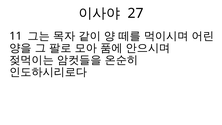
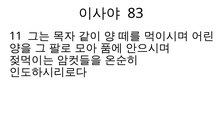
27: 27 -> 83 (136, 13)
